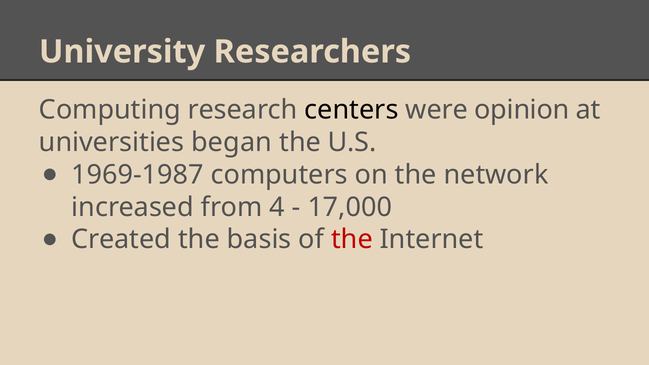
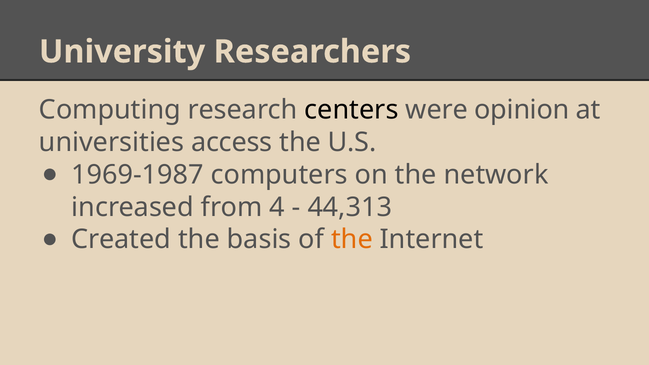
began: began -> access (232, 142)
17,000: 17,000 -> 44,313 (350, 207)
the colour: red -> orange (352, 240)
